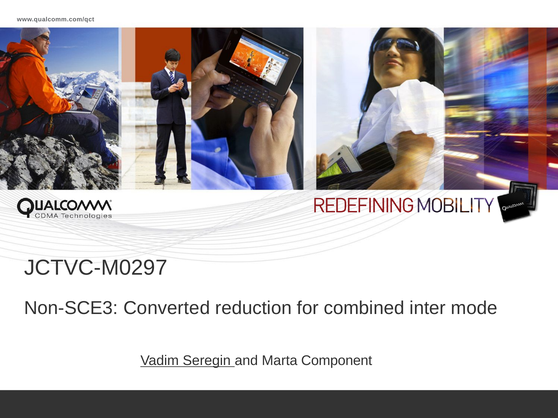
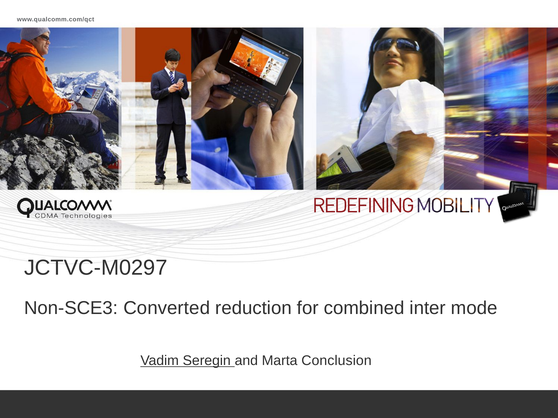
Component: Component -> Conclusion (337, 361)
